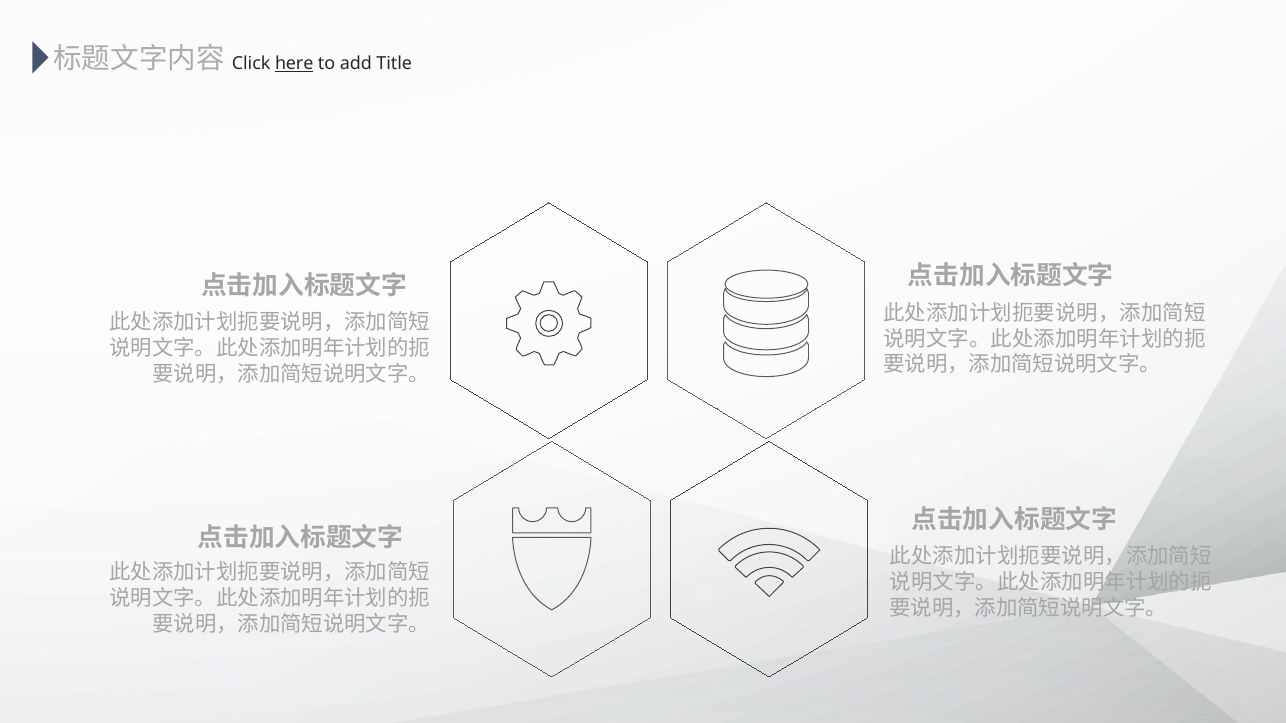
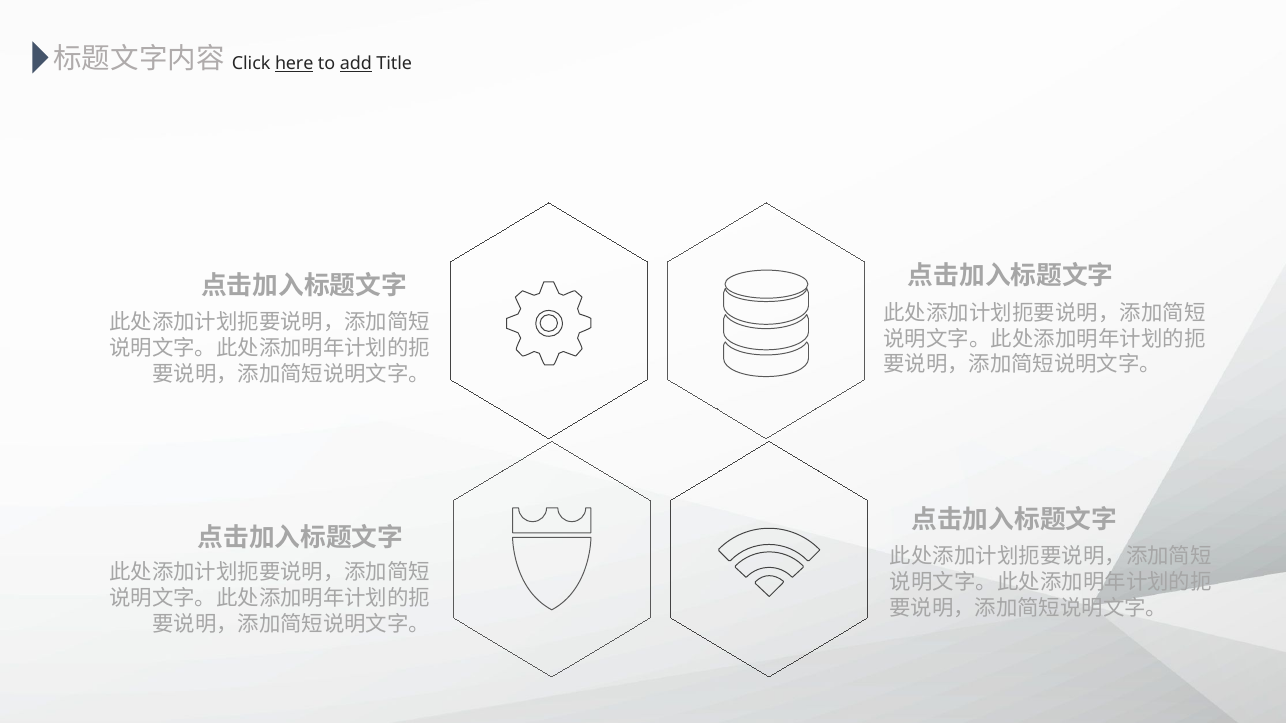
add underline: none -> present (356, 63)
